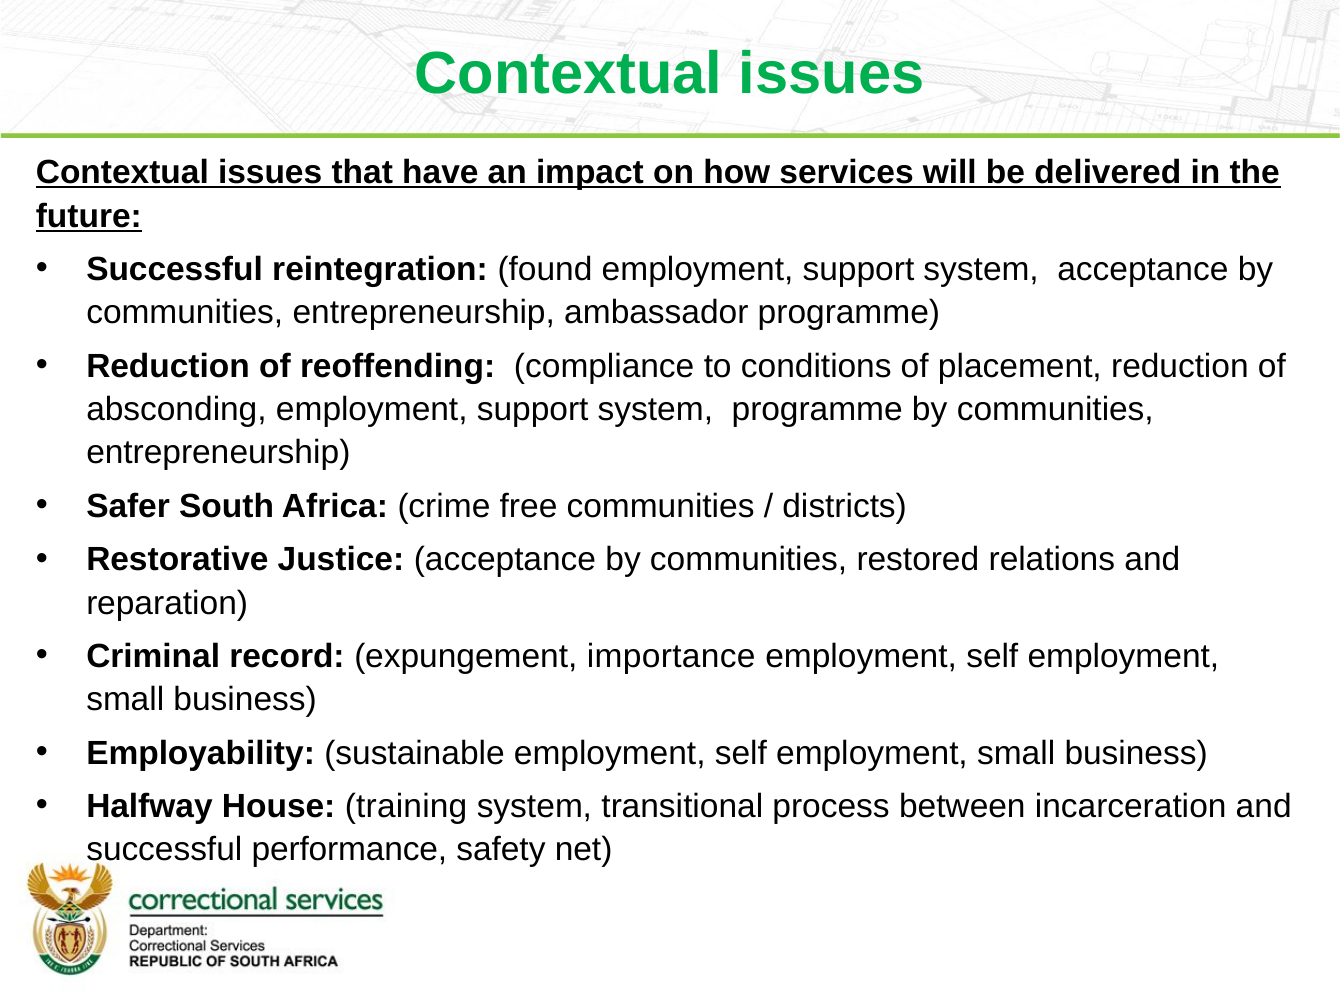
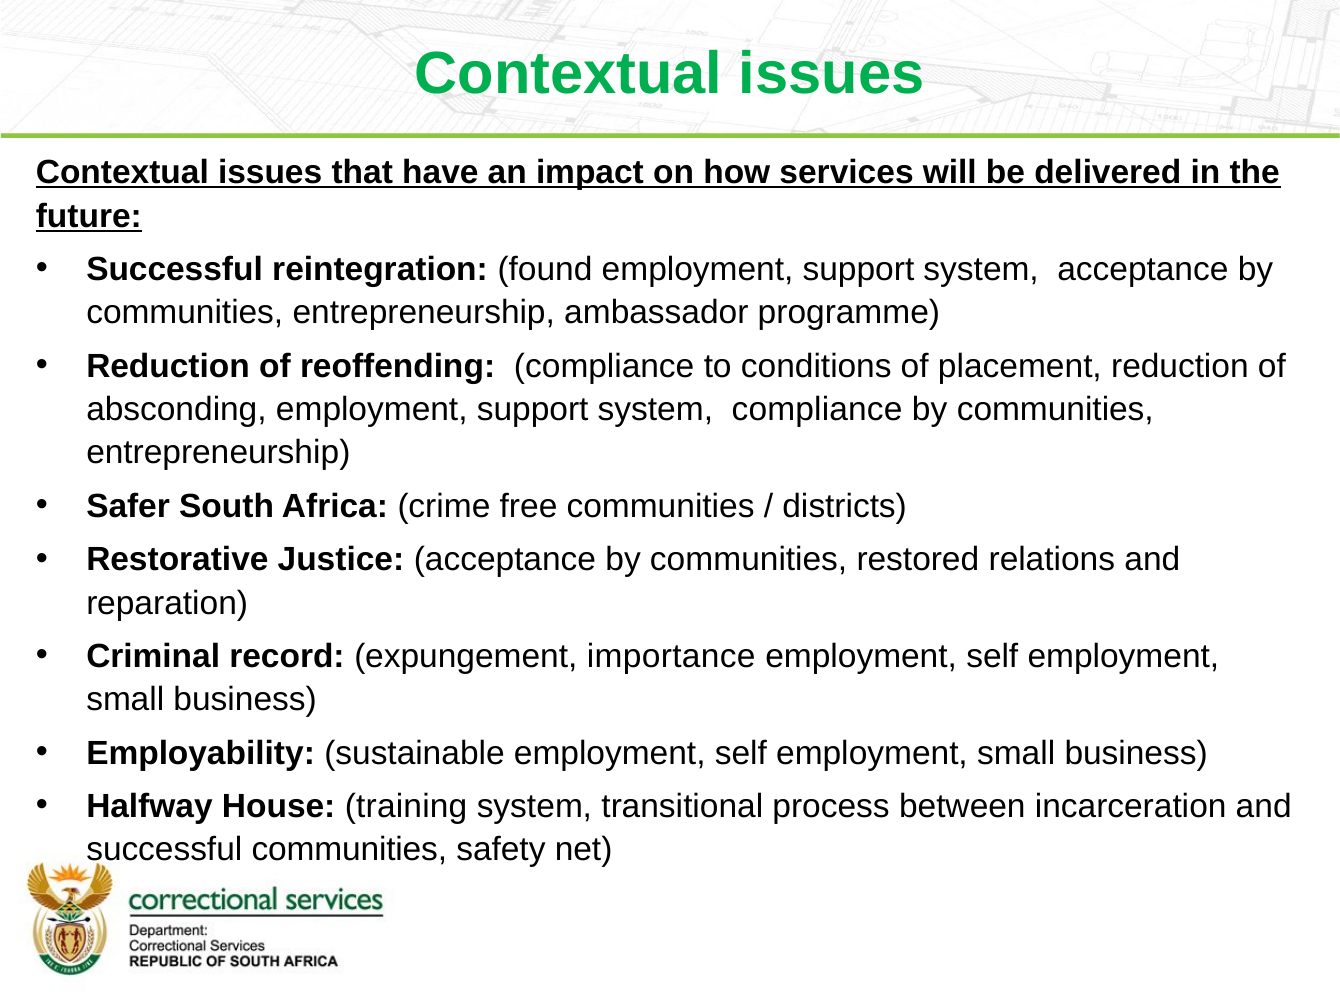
system programme: programme -> compliance (817, 409)
successful performance: performance -> communities (349, 850)
